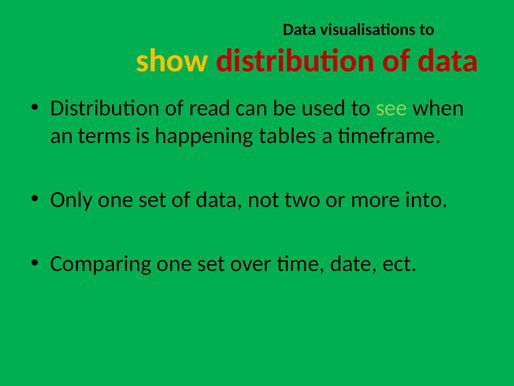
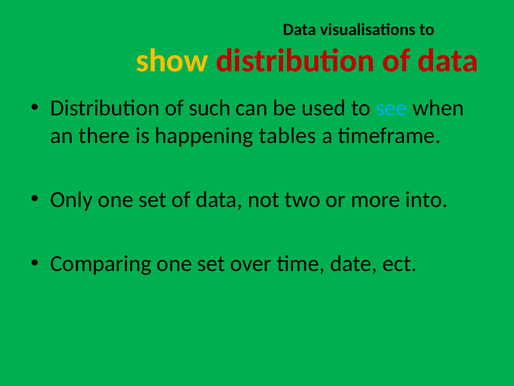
read: read -> such (210, 108)
see colour: light green -> light blue (392, 108)
terms: terms -> there (104, 135)
